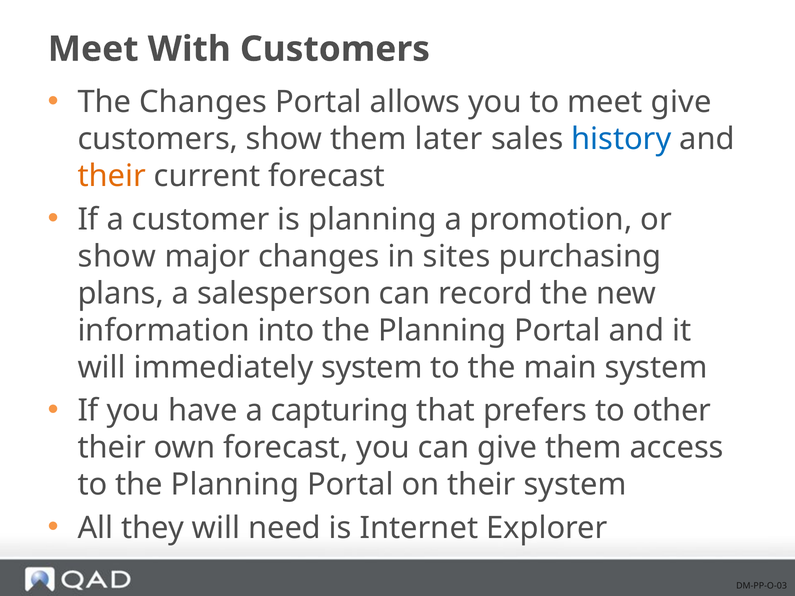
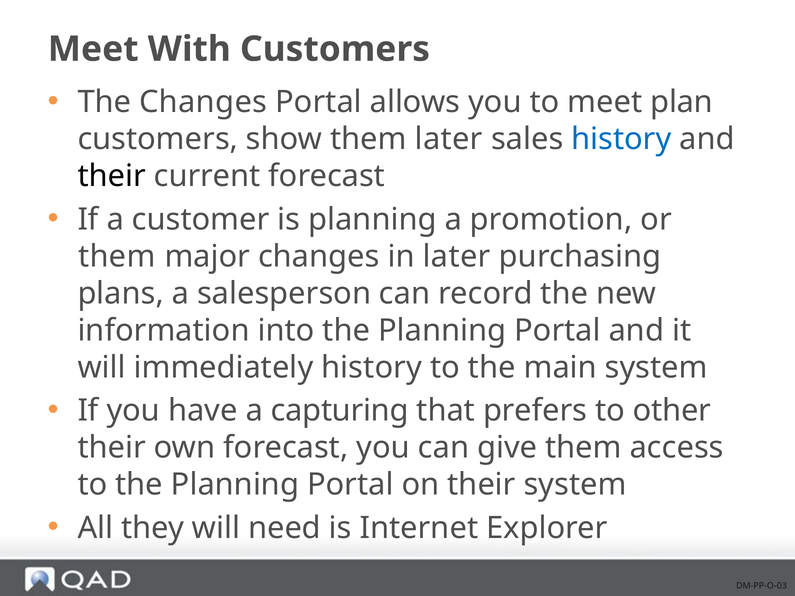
meet give: give -> plan (682, 102)
their colour: orange -> black (112, 176)
show: show -> them (117, 256)
in sites: sites -> later (457, 256)
immediately system: system -> history (372, 368)
